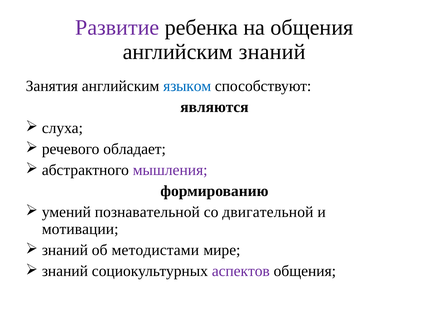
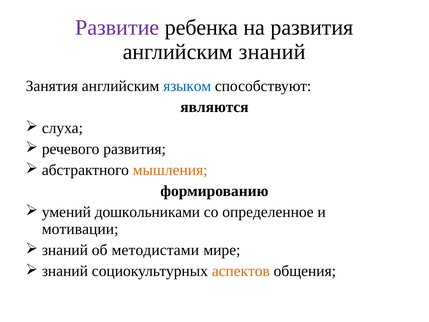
на общения: общения -> развития (312, 28)
обладает: обладает -> развития (135, 149)
мышления colour: purple -> orange (170, 170)
познавательной: познавательной -> дошкольниками (147, 212)
двигательной: двигательной -> определенное (268, 212)
аспектов colour: purple -> orange (241, 271)
